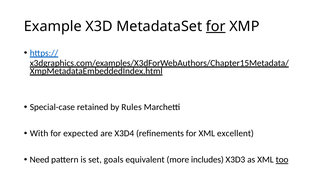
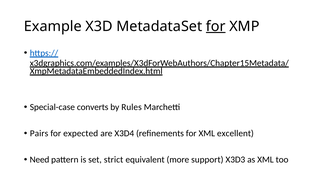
retained: retained -> converts (93, 108)
With: With -> Pairs (39, 134)
goals: goals -> strict (114, 160)
includes: includes -> support (207, 160)
too underline: present -> none (282, 160)
